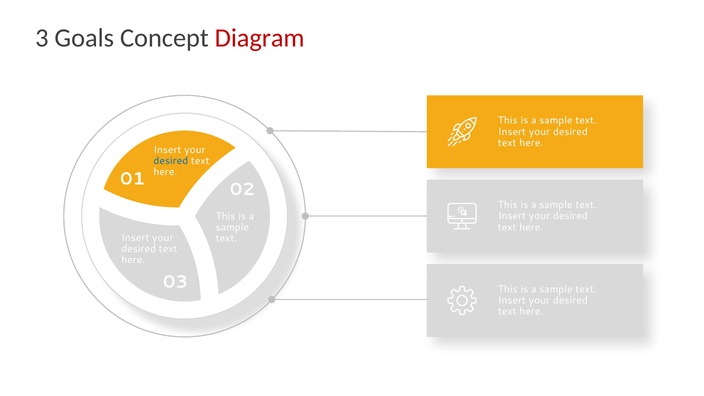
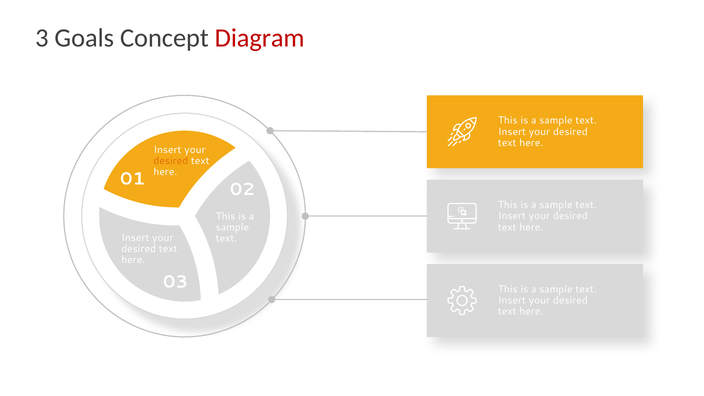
desired colour: blue -> orange (171, 161)
